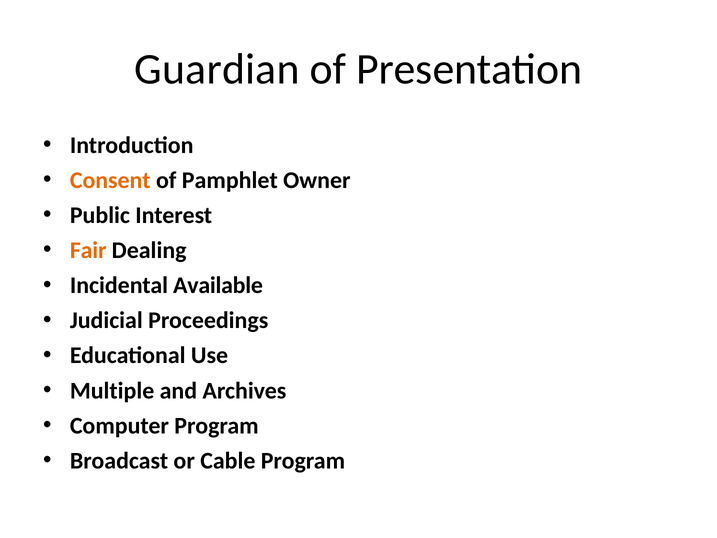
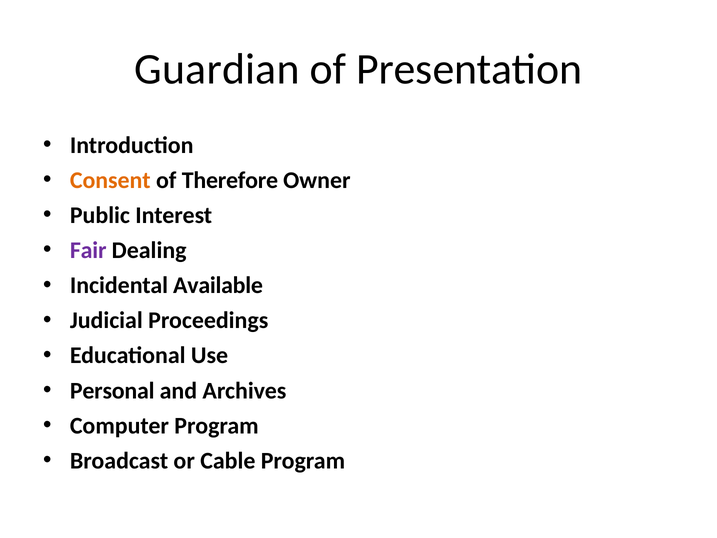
Pamphlet: Pamphlet -> Therefore (230, 180)
Fair colour: orange -> purple (88, 250)
Multiple: Multiple -> Personal (112, 390)
